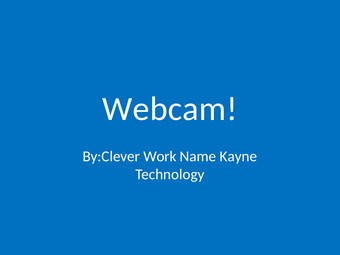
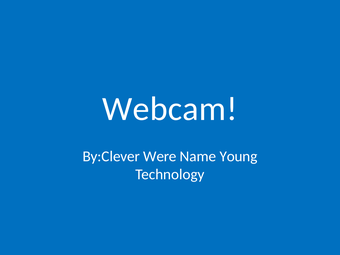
Work: Work -> Were (160, 156)
Kayne: Kayne -> Young (238, 156)
